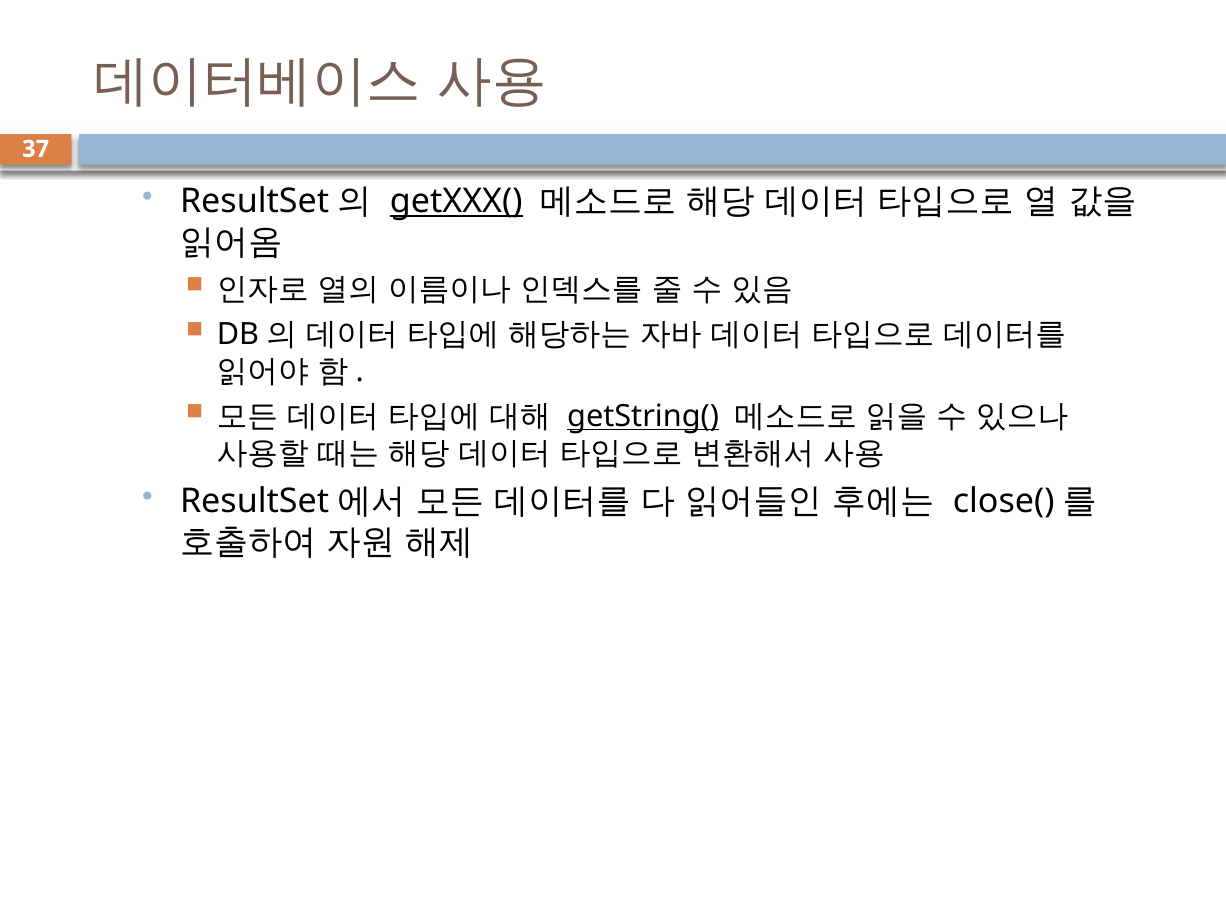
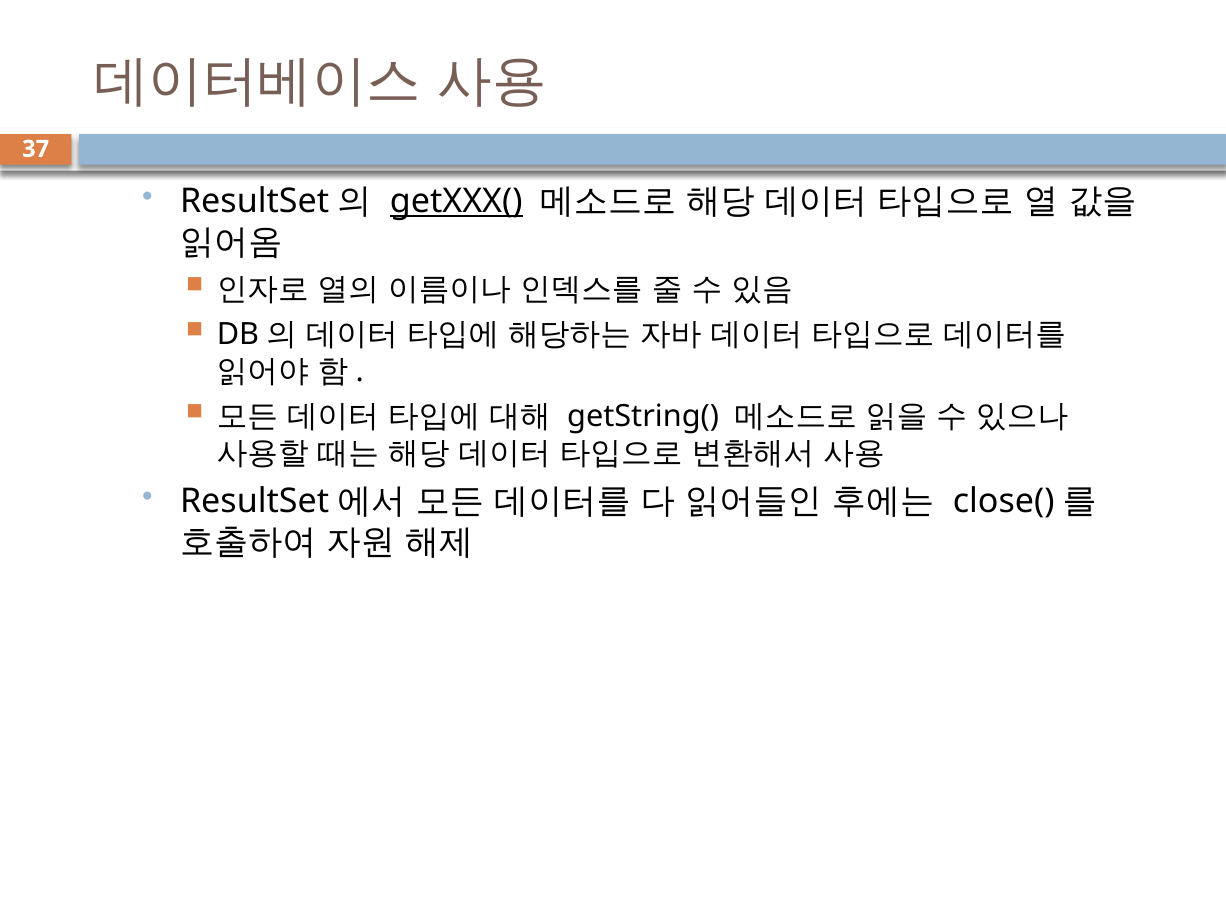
getString( underline: present -> none (643, 417)
